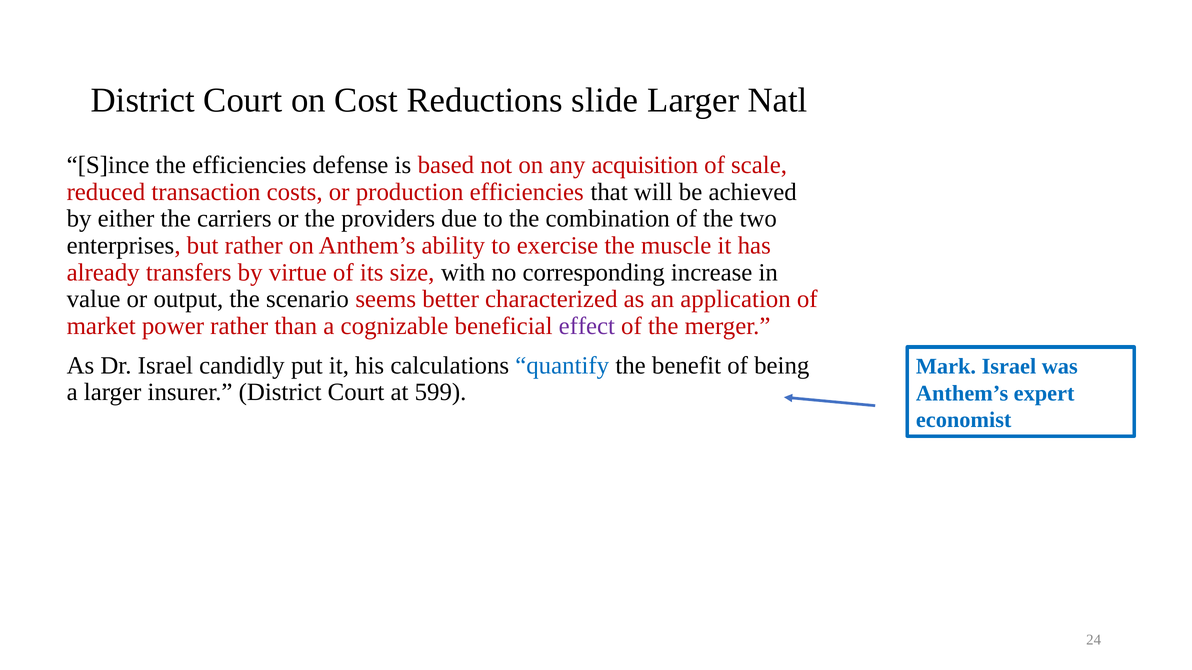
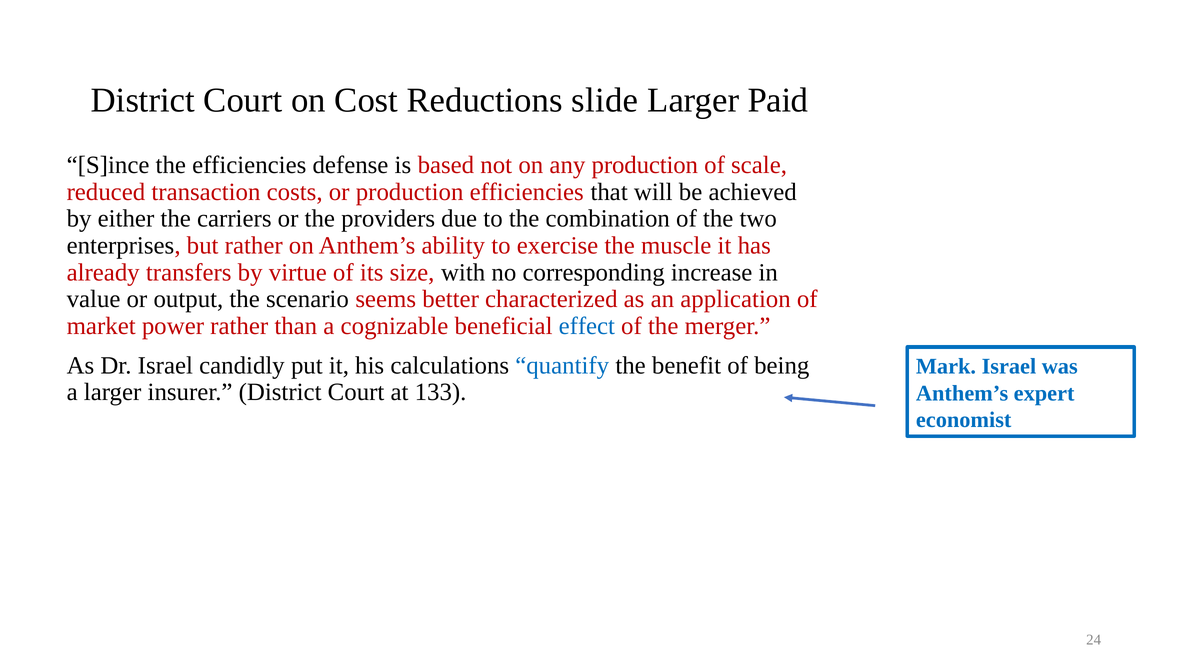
Natl: Natl -> Paid (778, 100)
any acquisition: acquisition -> production (645, 165)
effect colour: purple -> blue (587, 326)
599: 599 -> 133 (441, 393)
